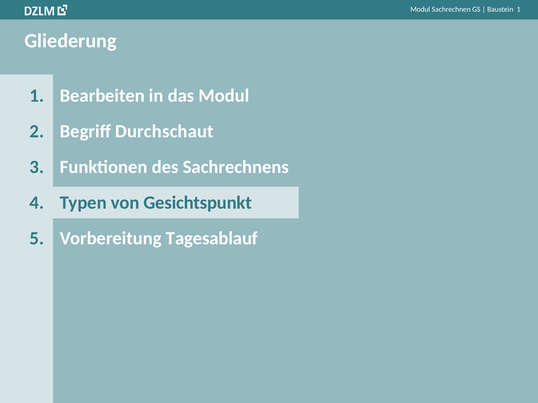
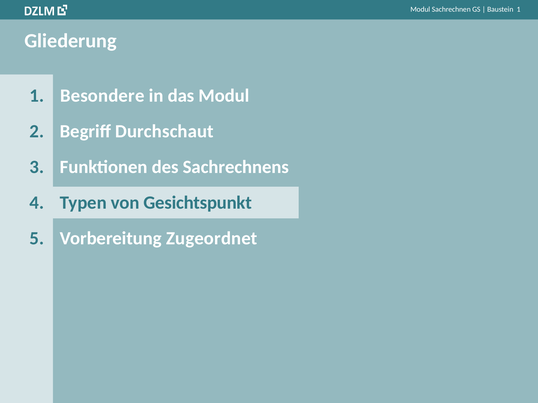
Bearbeiten: Bearbeiten -> Besondere (102, 96)
Tagesablauf: Tagesablauf -> Zugeordnet (212, 239)
